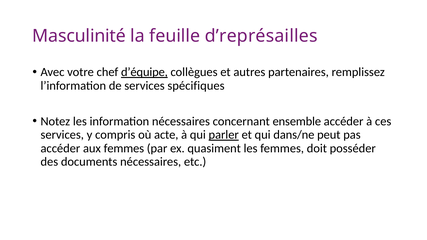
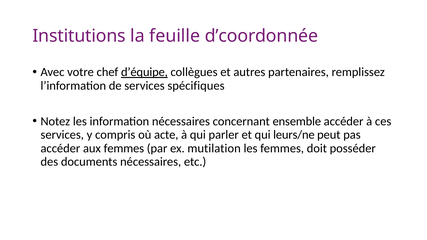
Masculinité: Masculinité -> Institutions (79, 36)
d’représailles: d’représailles -> d’coordonnée (261, 36)
parler underline: present -> none (224, 135)
dans/ne: dans/ne -> leurs/ne (294, 135)
quasiment: quasiment -> mutilation (214, 148)
